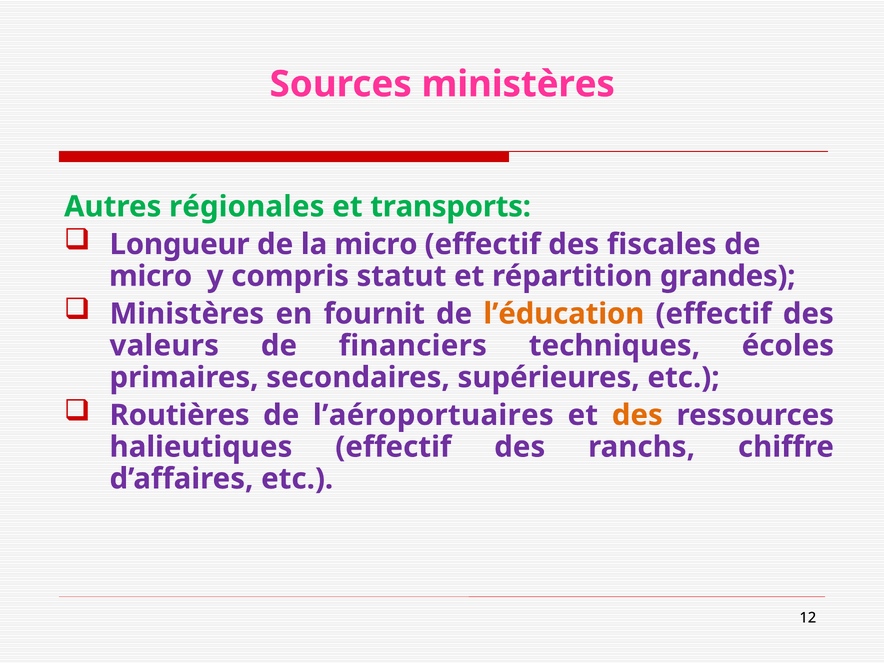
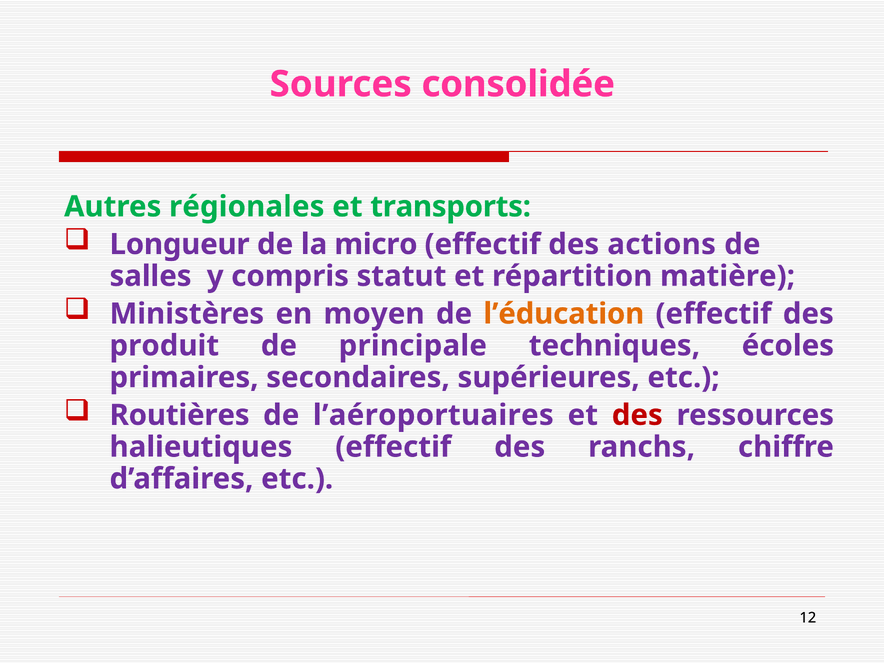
Sources ministères: ministères -> consolidée (518, 84)
fiscales: fiscales -> actions (662, 244)
micro: micro -> salles (151, 276)
grandes: grandes -> matière (728, 276)
fournit: fournit -> moyen (374, 314)
valeurs: valeurs -> produit (164, 346)
financiers: financiers -> principale (413, 346)
des colour: orange -> red (637, 415)
